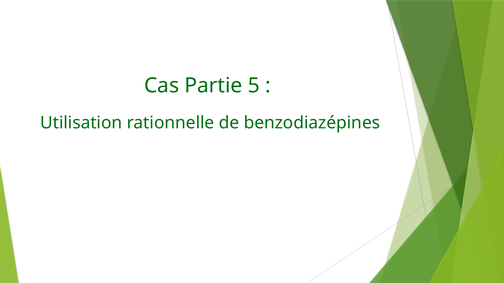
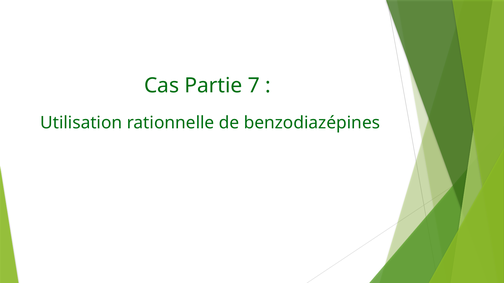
5: 5 -> 7 (254, 86)
